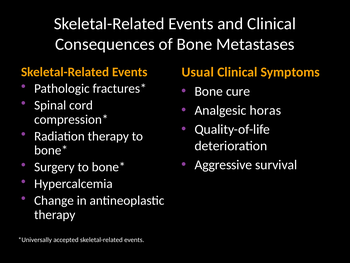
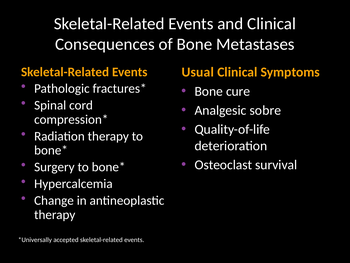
horas: horas -> sobre (265, 110)
Aggressive: Aggressive -> Osteoclast (223, 165)
